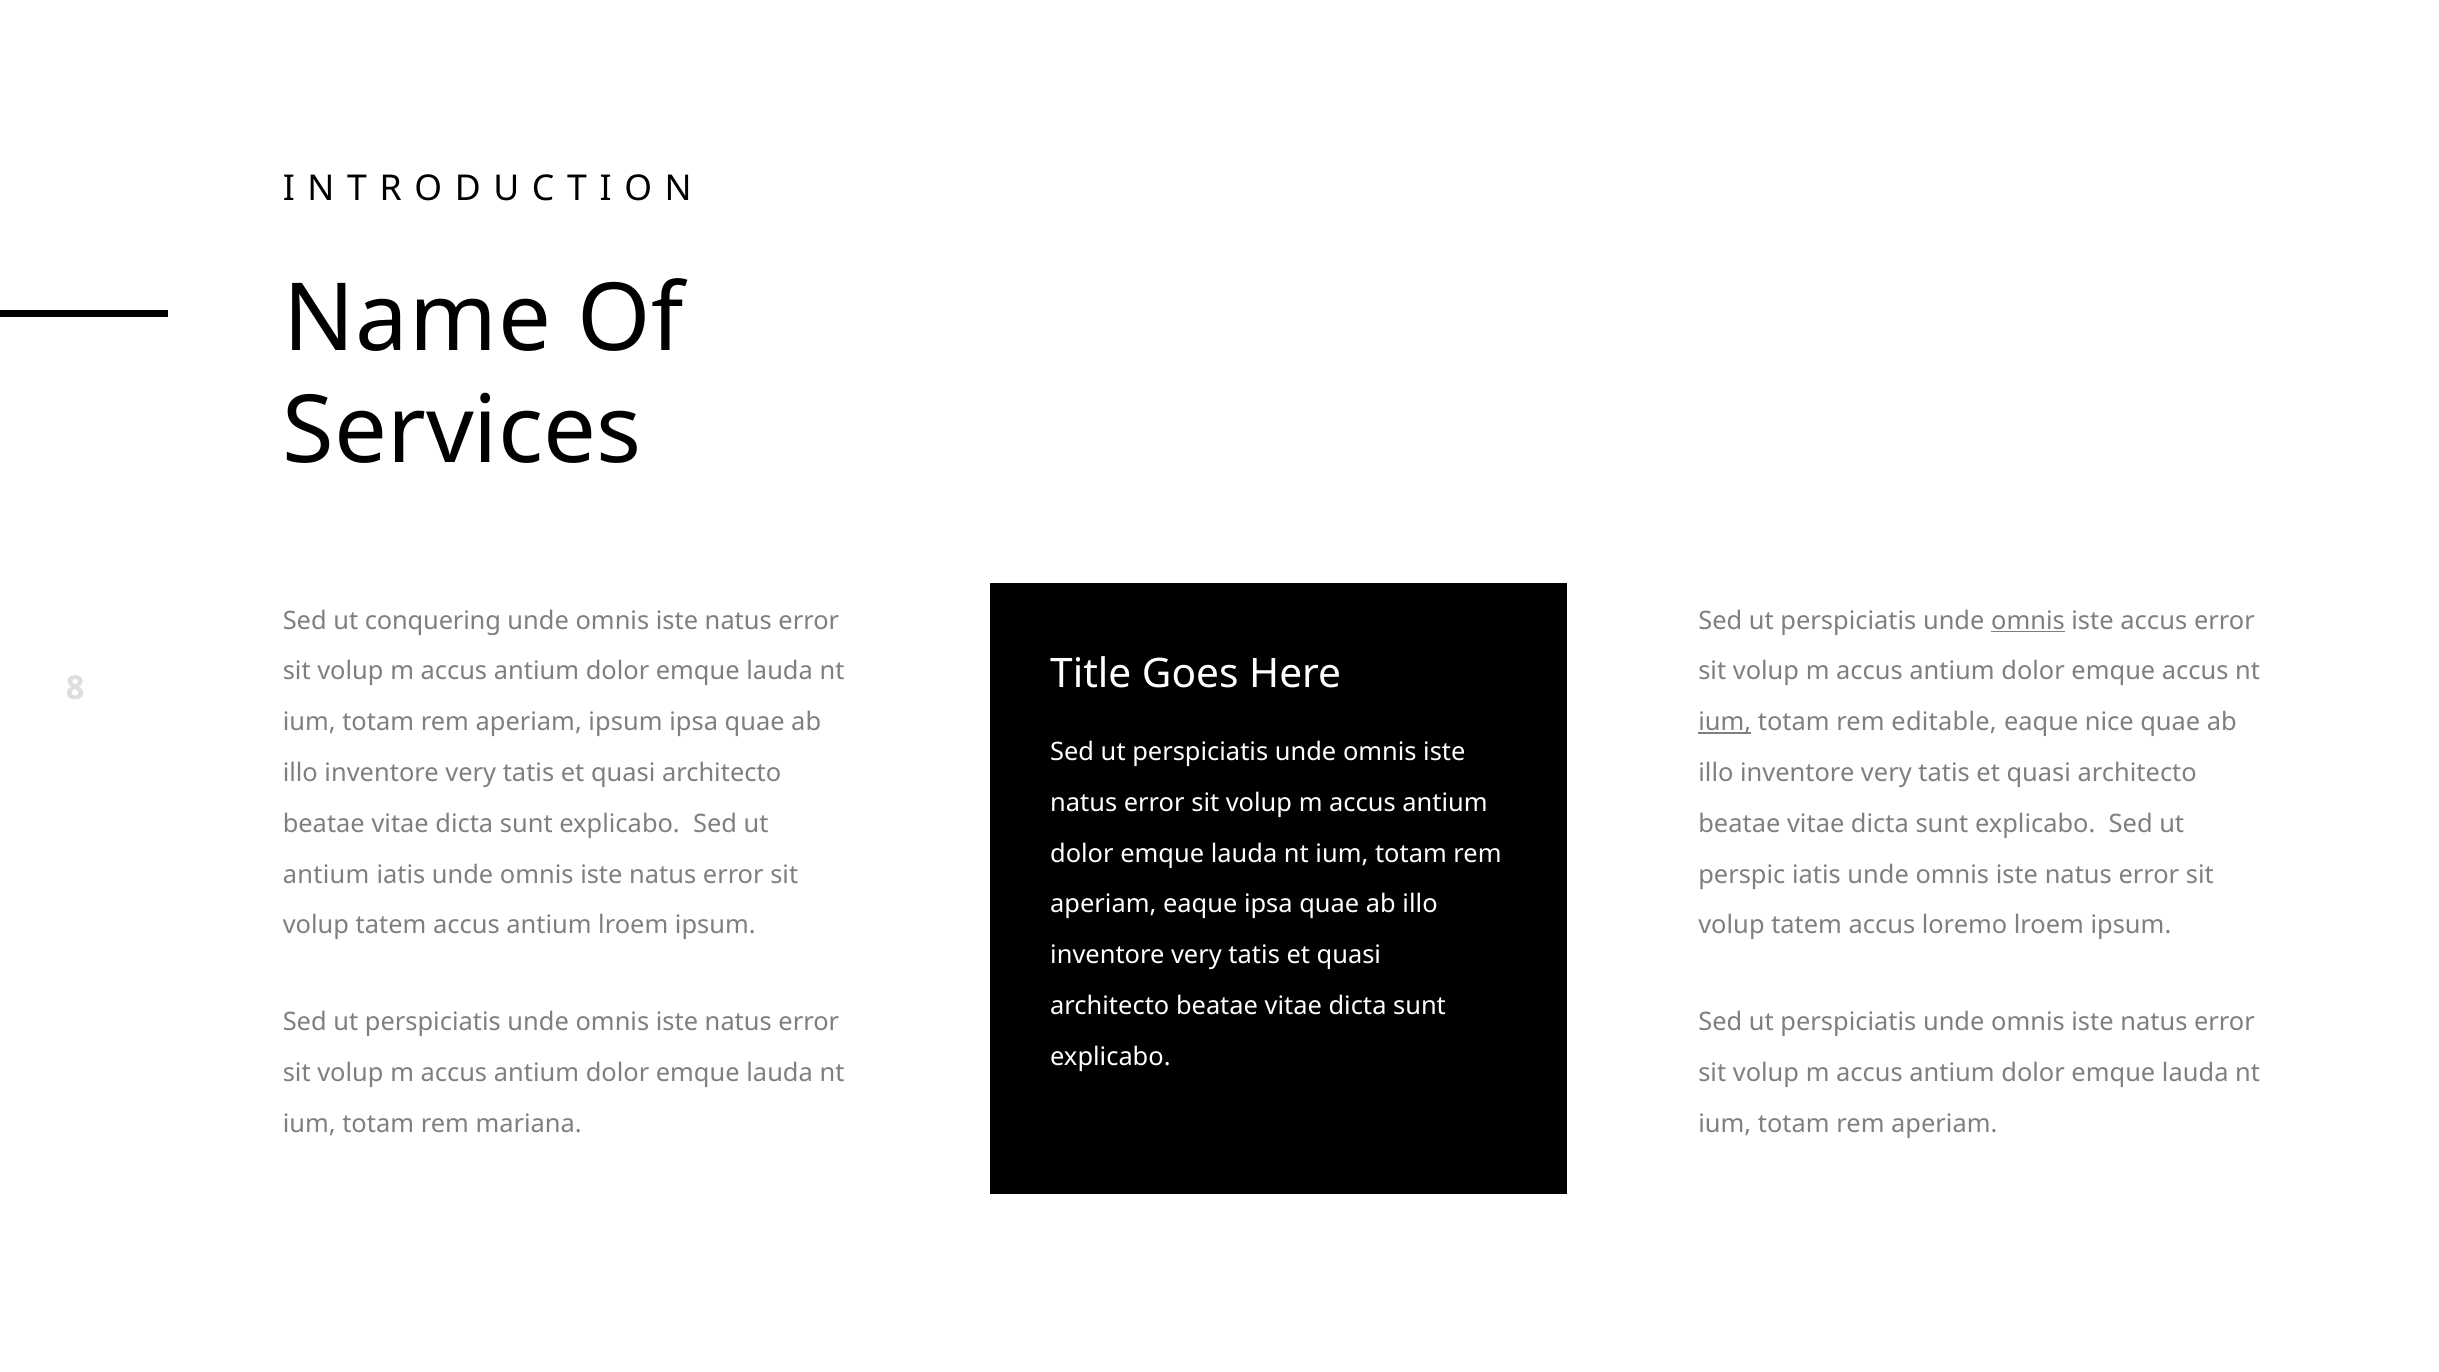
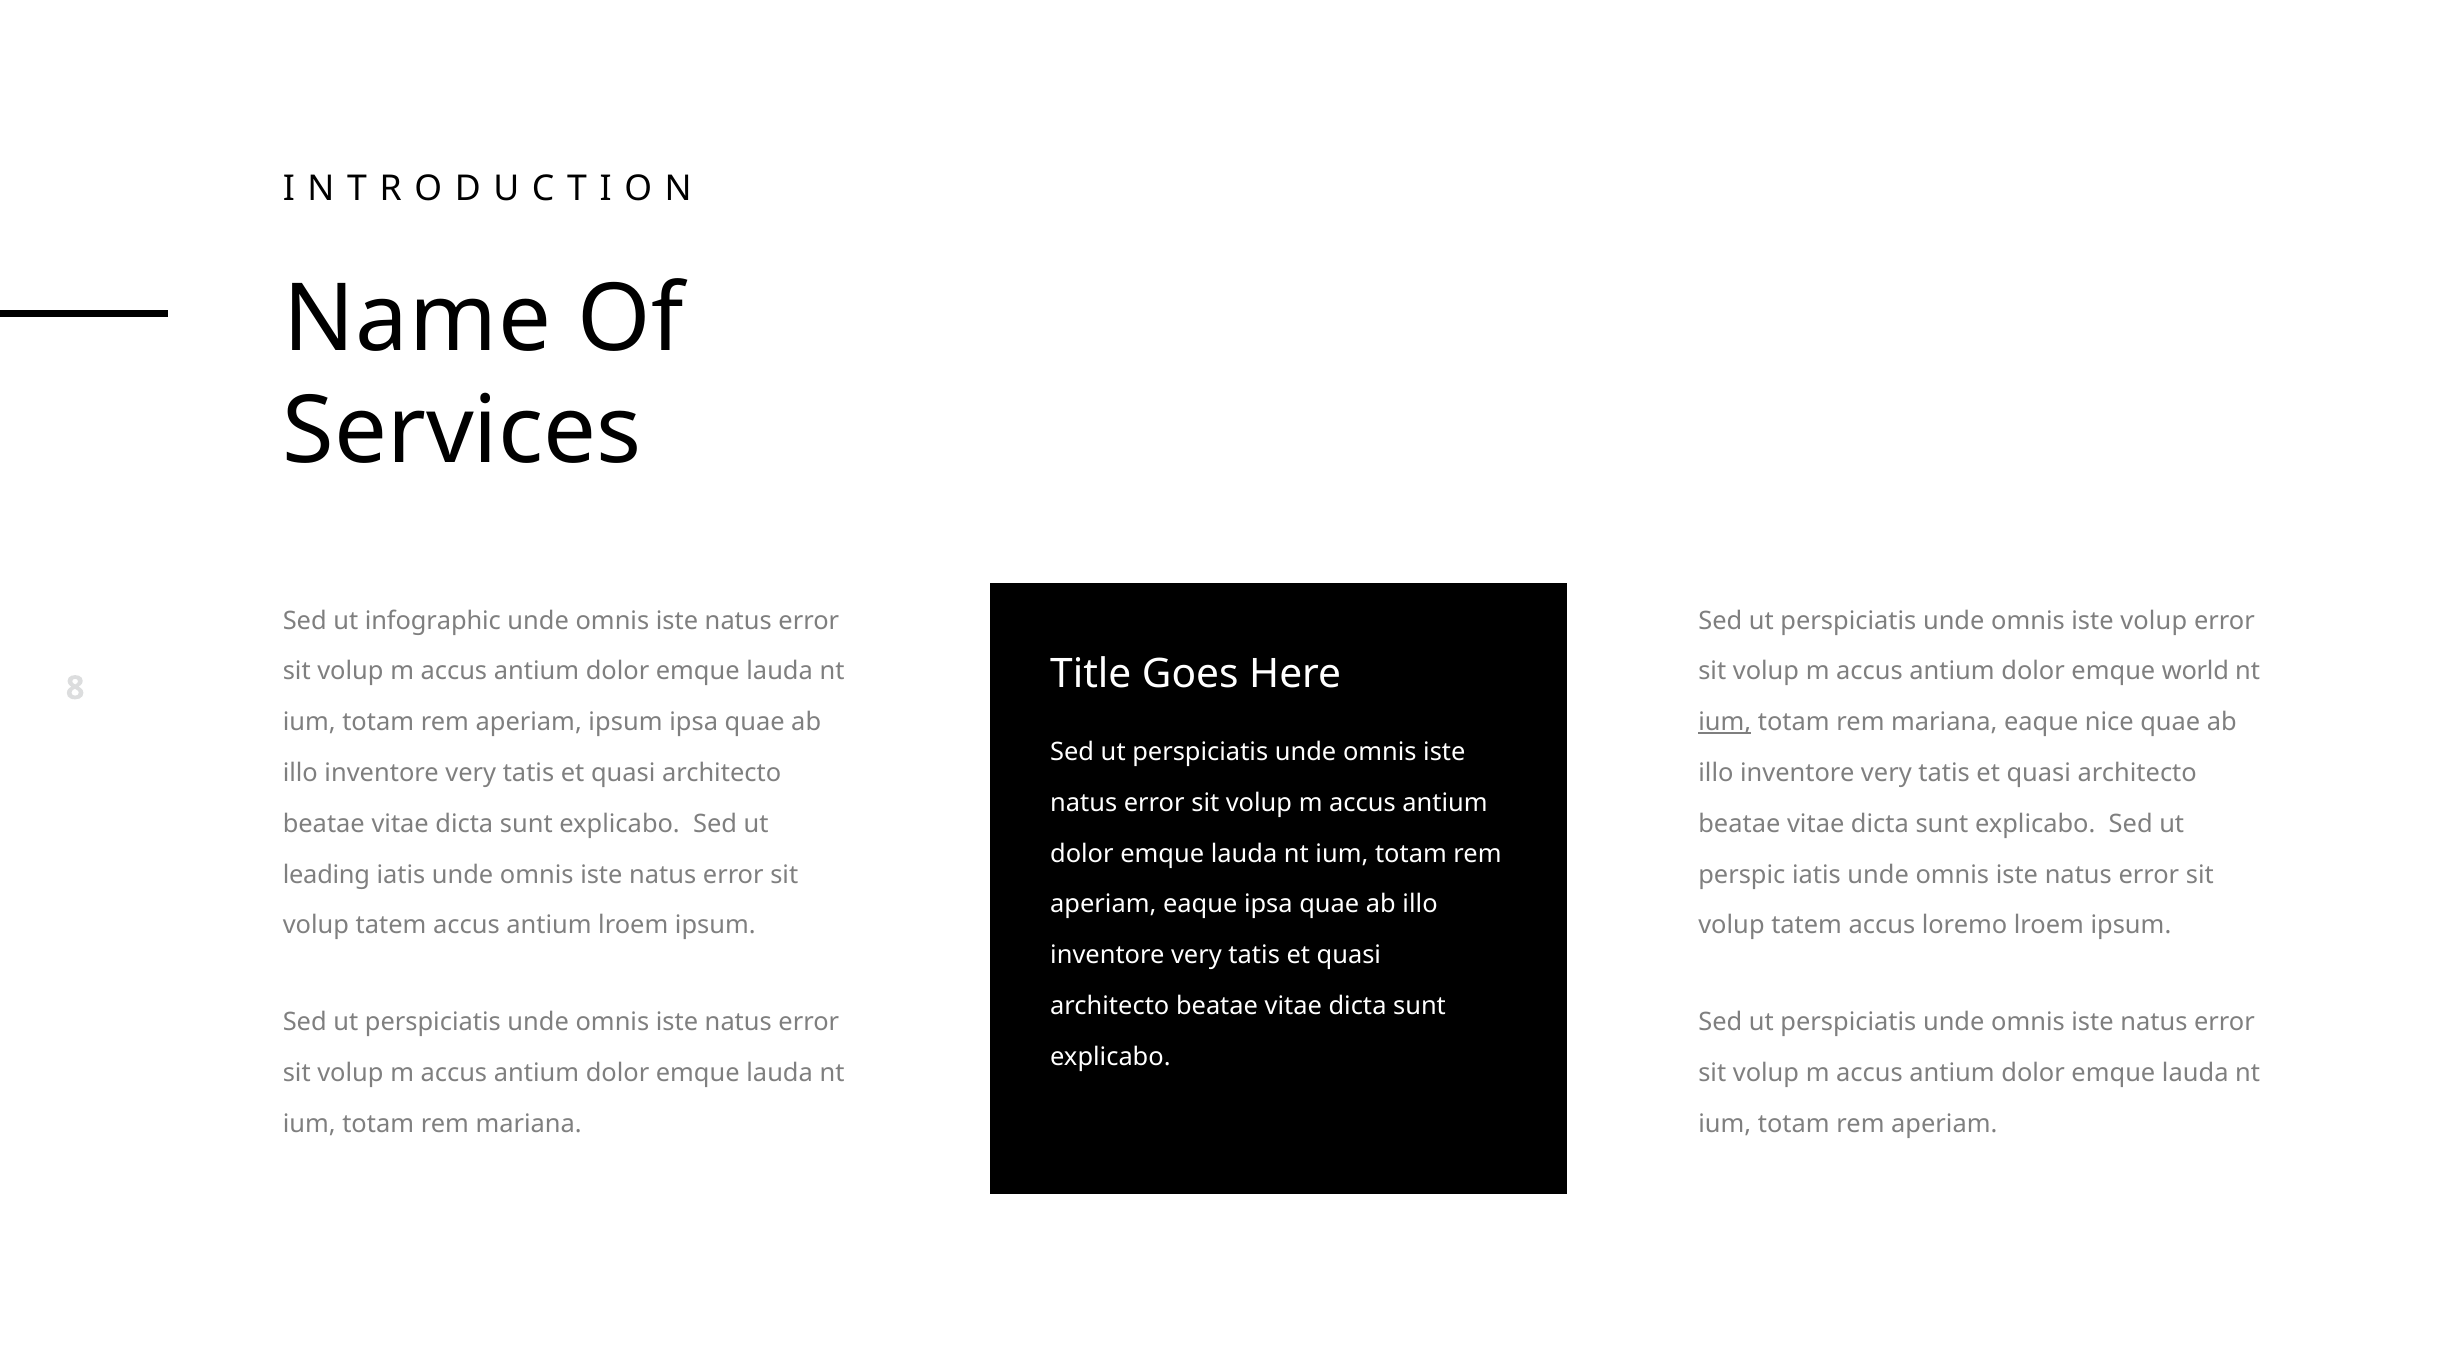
conquering: conquering -> infographic (433, 621)
omnis underline: present -> none (2028, 621)
iste accus: accus -> volup (2154, 621)
emque accus: accus -> world (2195, 671)
editable: editable -> mariana (1944, 722)
antium: antium -> leading (326, 875)
